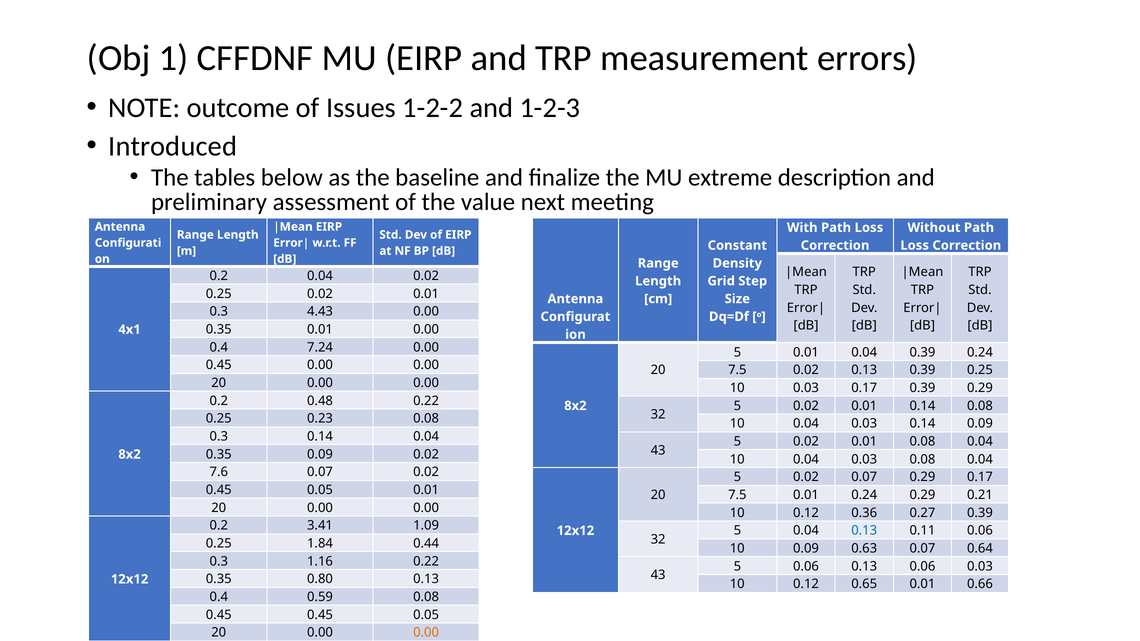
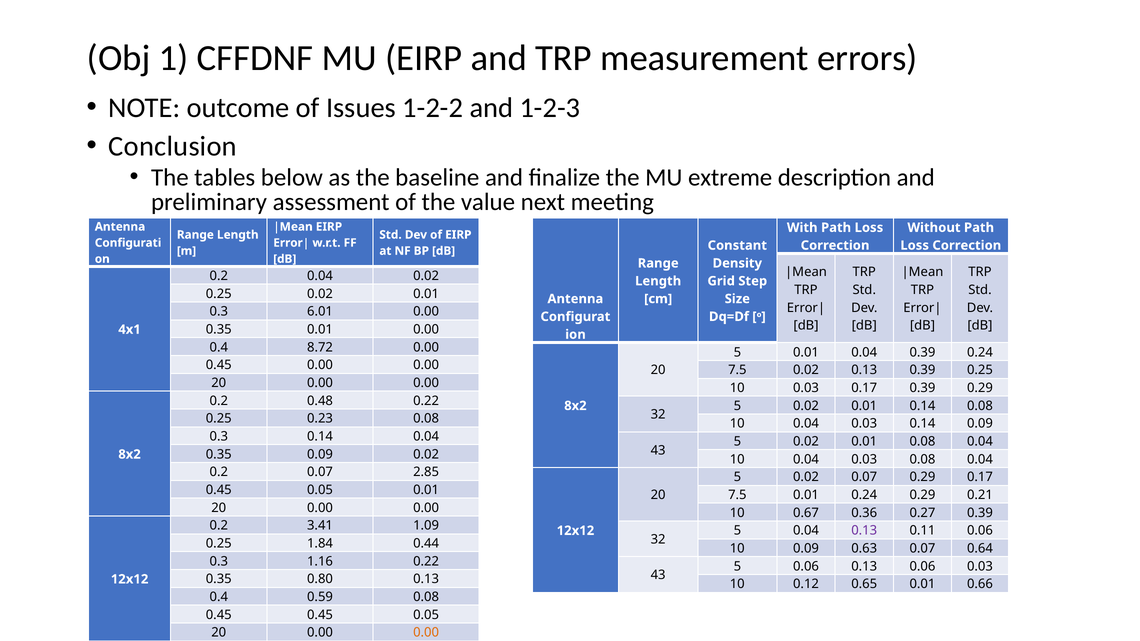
Introduced: Introduced -> Conclusion (173, 146)
4.43: 4.43 -> 6.01 (320, 312)
7.24: 7.24 -> 8.72 (320, 347)
7.6: 7.6 -> 0.2 (219, 472)
0.07 0.02: 0.02 -> 2.85 (426, 472)
0.12: 0.12 -> 0.67 (806, 513)
0.13 colour: blue -> purple (864, 531)
